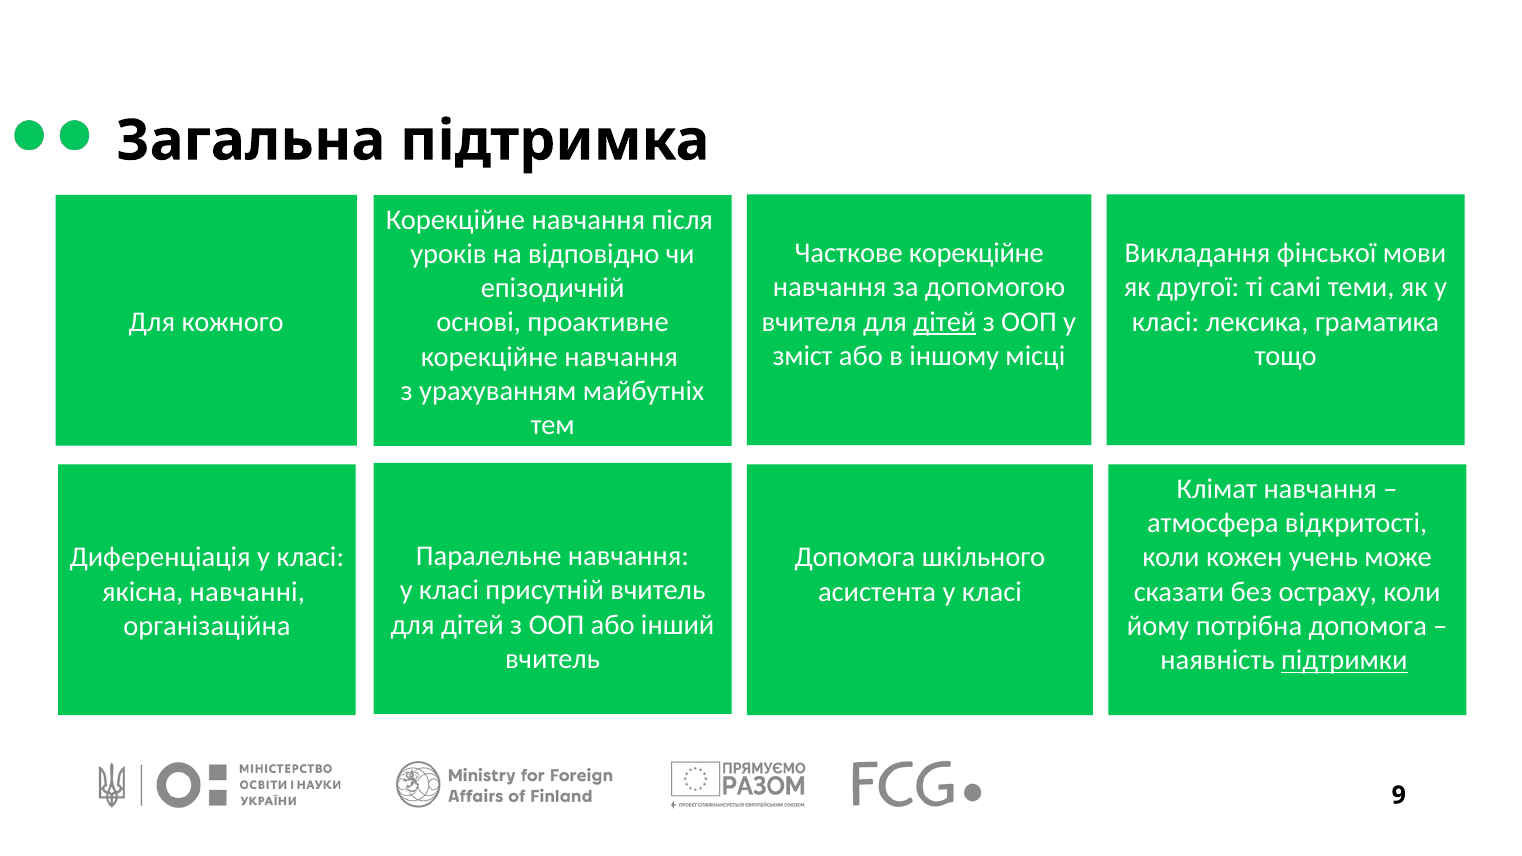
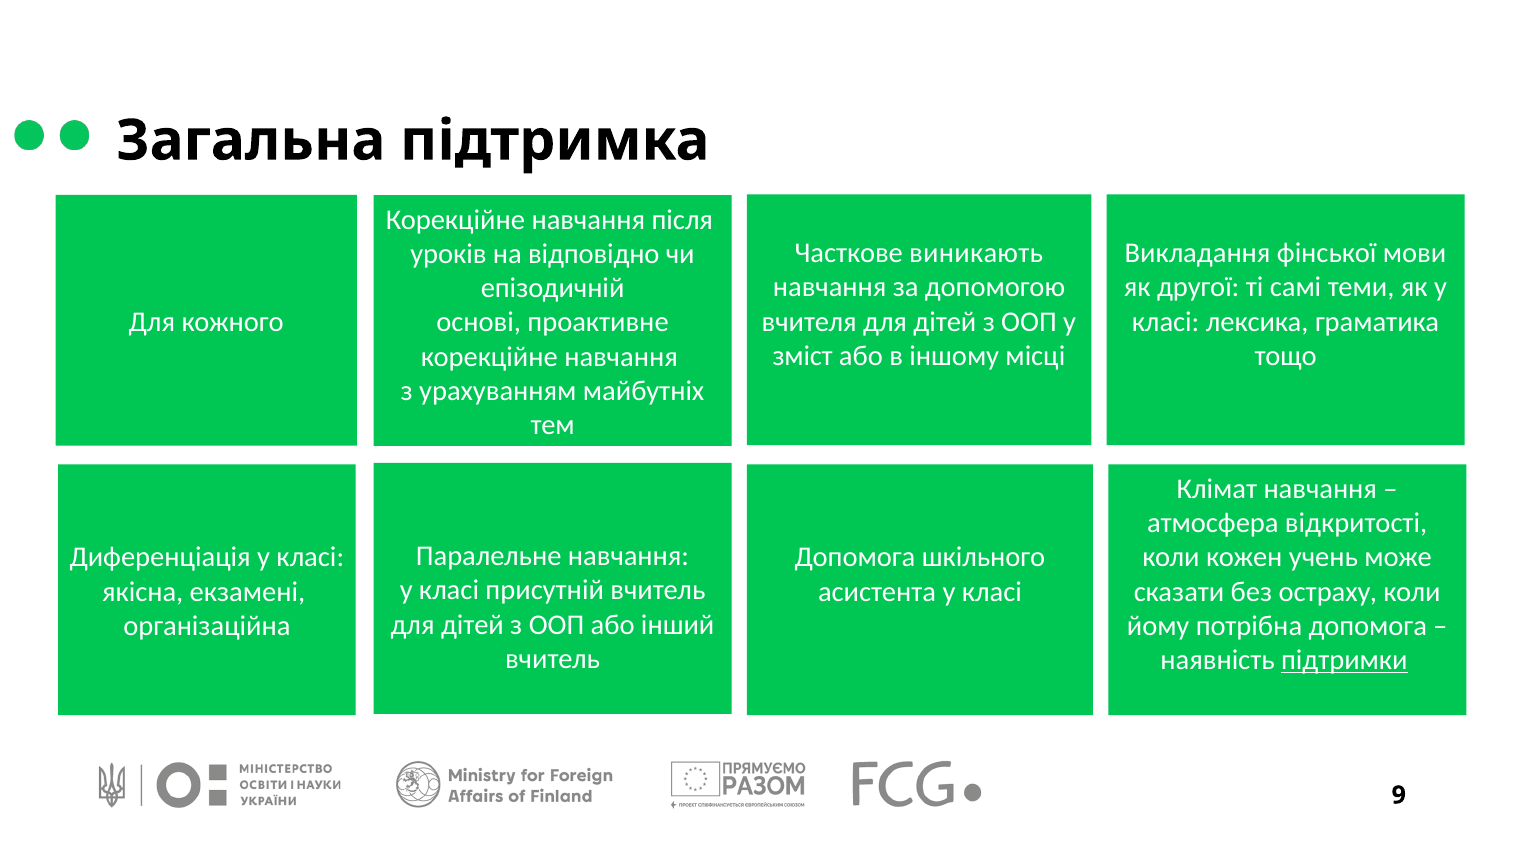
Часткове корекційне: корекційне -> виникають (976, 253)
дітей underline: present -> none (945, 322)
навчанні: навчанні -> екзамені (247, 592)
